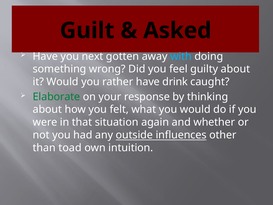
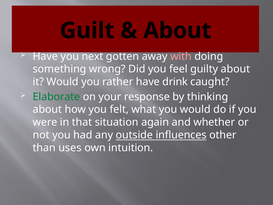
Asked: Asked -> About (177, 31)
with colour: light blue -> pink (181, 56)
toad: toad -> uses (70, 148)
